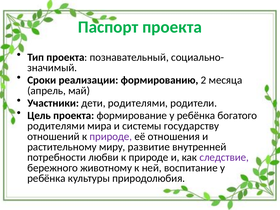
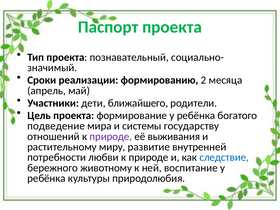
дети родителями: родителями -> ближайшего (138, 103)
родителями: родителями -> подведение (56, 126)
отношения: отношения -> выживания (174, 136)
следствие colour: purple -> blue (224, 157)
